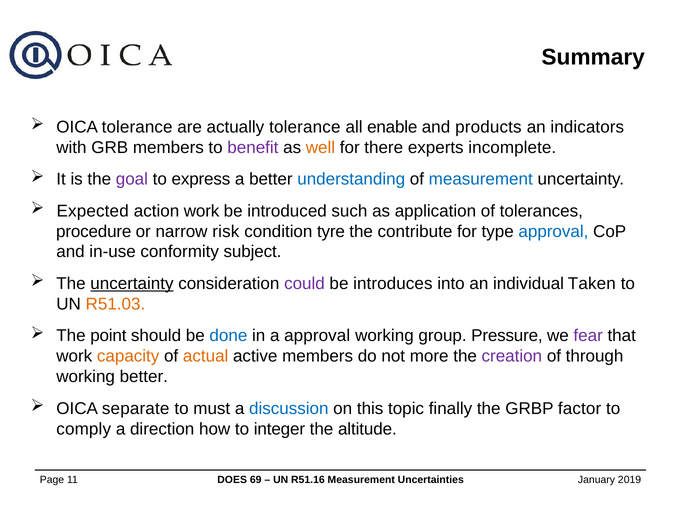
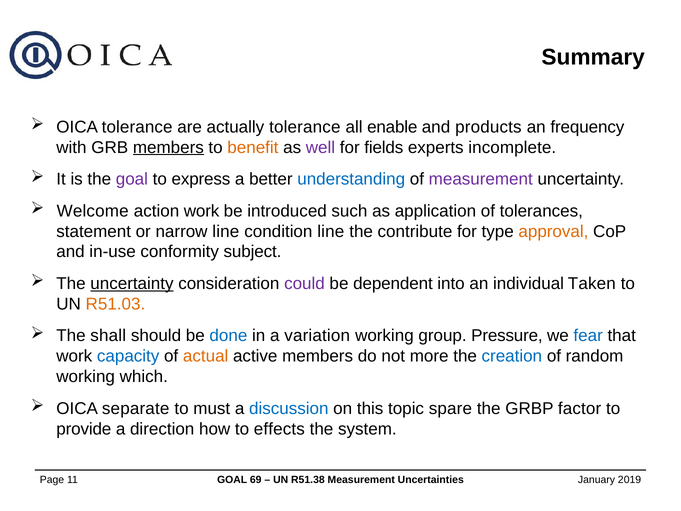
indicators: indicators -> frequency (587, 127)
members underline: none -> present (168, 147)
benefit colour: purple -> orange (253, 147)
well colour: orange -> purple (320, 147)
there: there -> fields (384, 147)
measurement colour: blue -> purple (481, 179)
Expected: Expected -> Welcome (93, 211)
procedure: procedure -> statement (94, 231)
narrow risk: risk -> line (226, 231)
condition tyre: tyre -> line (331, 231)
approval colour: blue -> orange (553, 231)
introduces: introduces -> dependent (393, 284)
point: point -> shall (108, 336)
a approval: approval -> variation (317, 336)
fear colour: purple -> blue (588, 336)
capacity colour: orange -> blue (128, 356)
creation colour: purple -> blue (512, 356)
through: through -> random (595, 356)
working better: better -> which (144, 377)
finally: finally -> spare (450, 408)
comply: comply -> provide (84, 429)
integer: integer -> effects (279, 429)
altitude: altitude -> system (367, 429)
DOES: DOES -> GOAL (232, 480)
R51.16: R51.16 -> R51.38 (308, 480)
